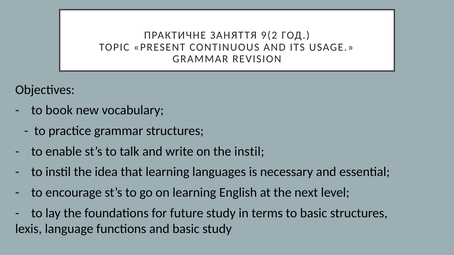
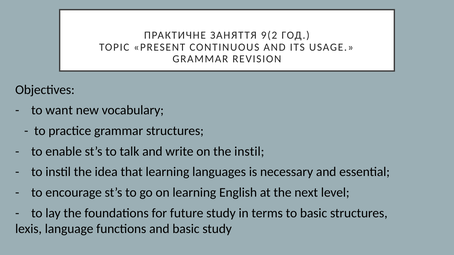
book: book -> want (59, 110)
